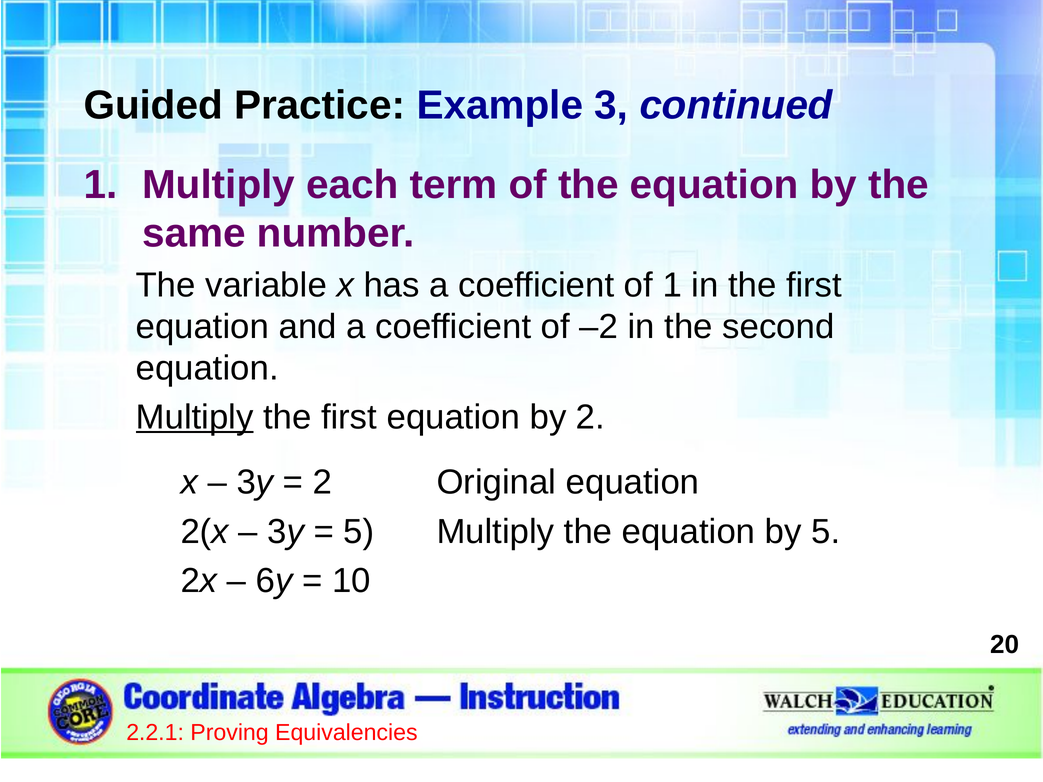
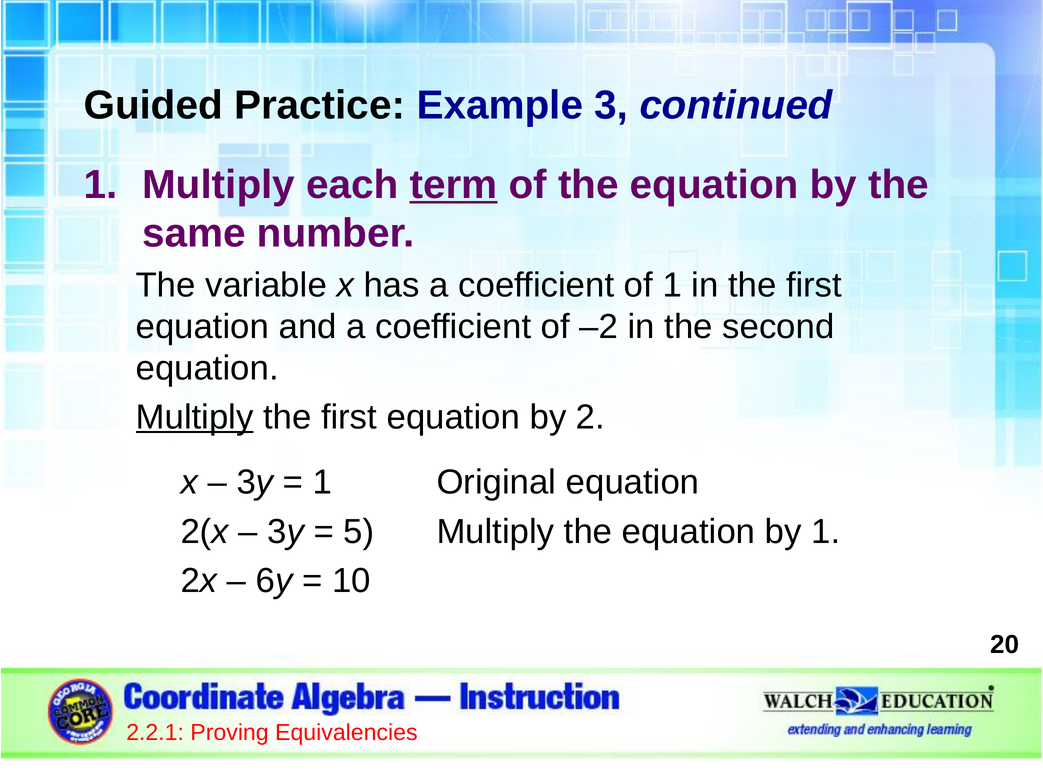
term underline: none -> present (454, 185)
2: 2 -> 1 (322, 483)
by 5: 5 -> 1 (826, 532)
